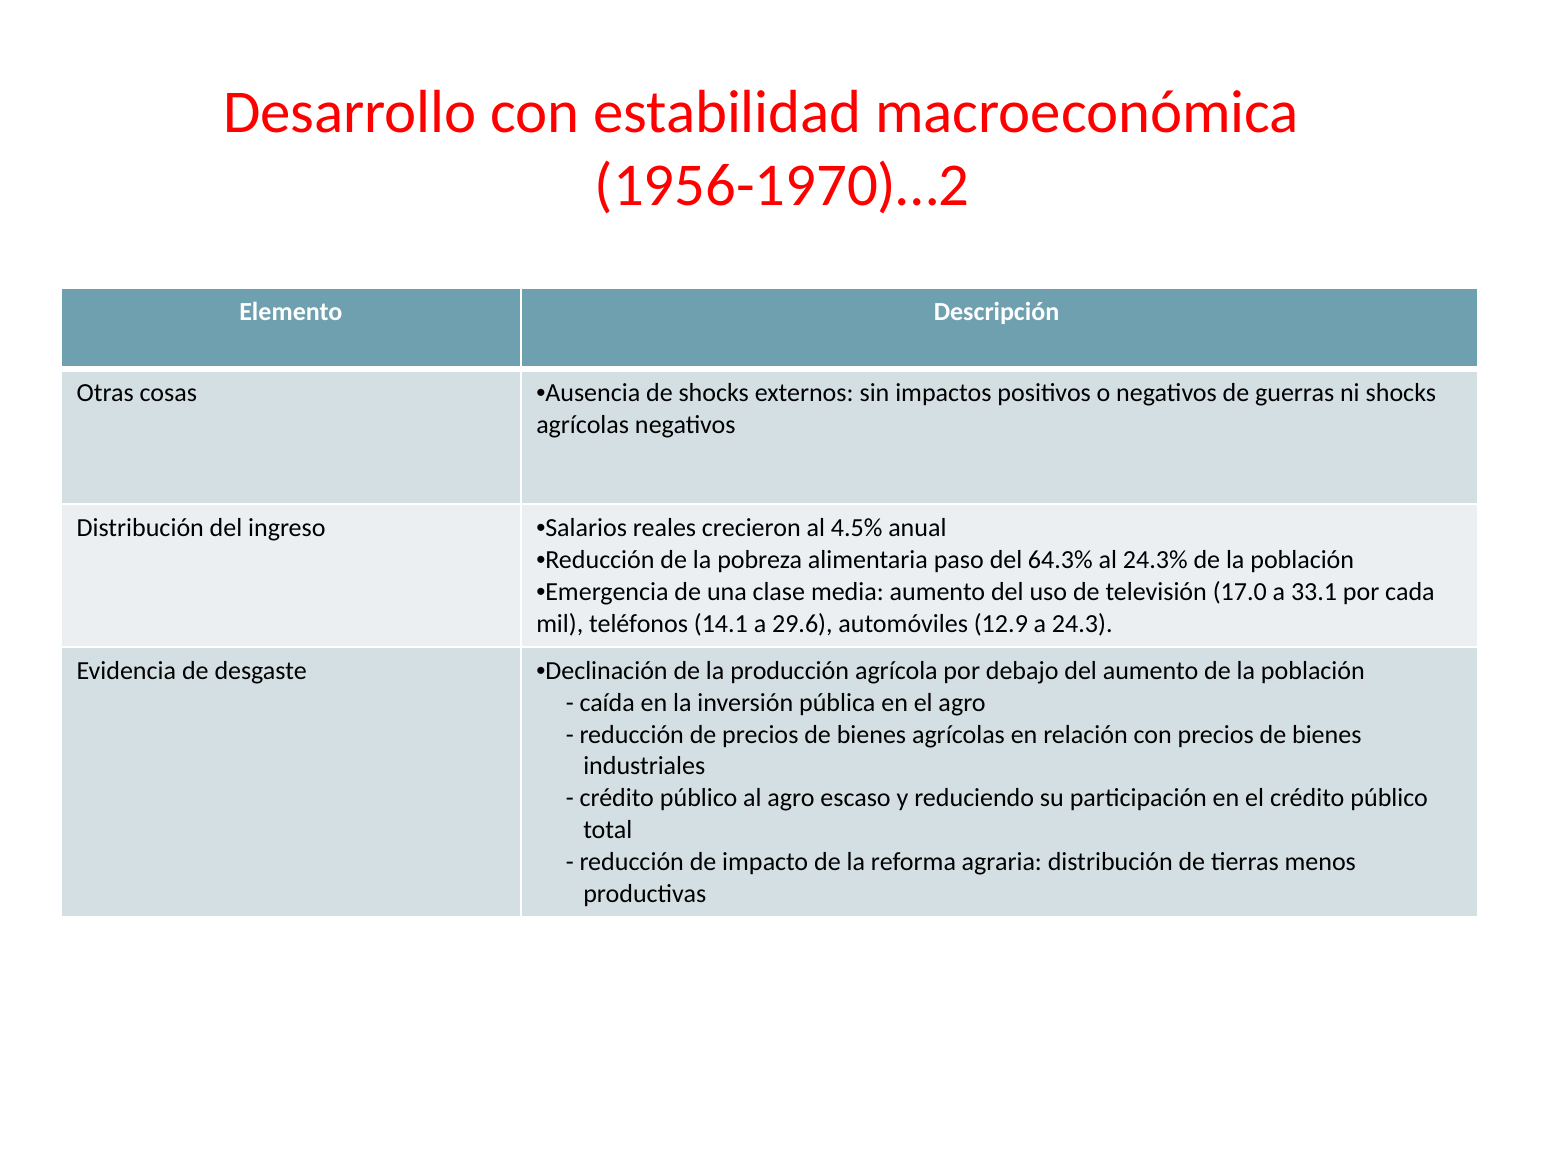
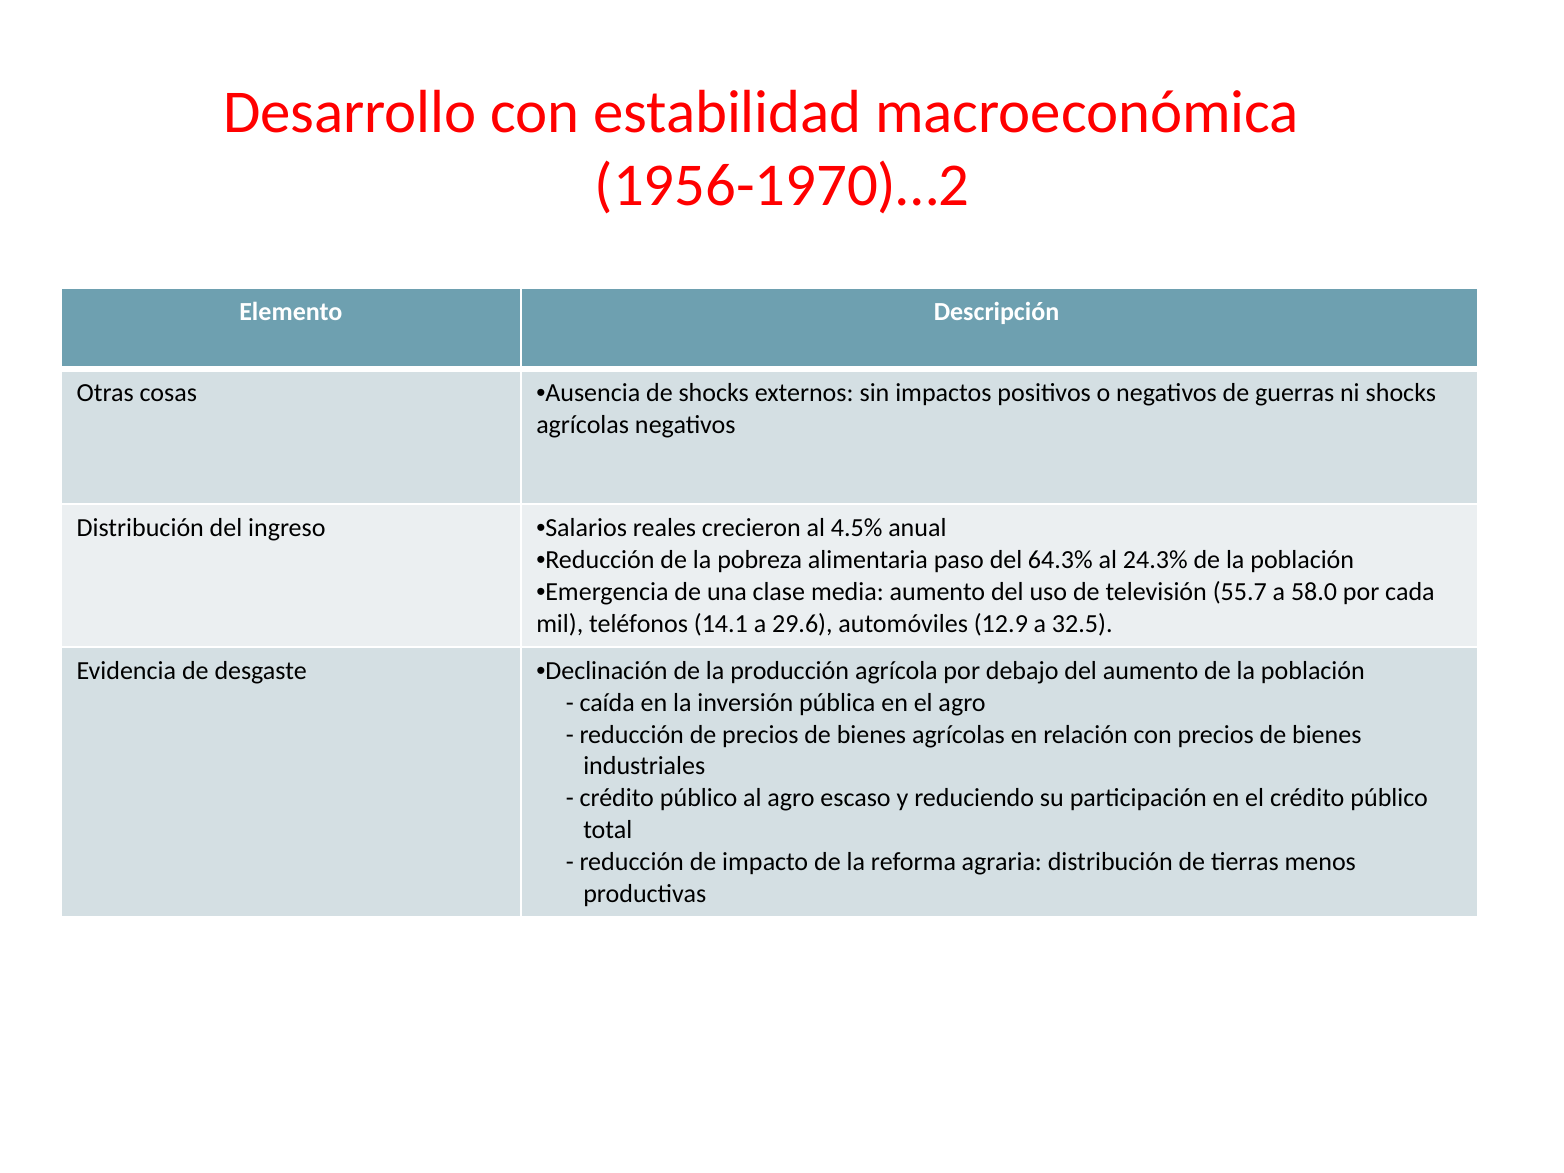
17.0: 17.0 -> 55.7 (1240, 592)
33.1: 33.1 -> 58.0 (1314, 592)
24.3: 24.3 -> 32.5 (1082, 624)
